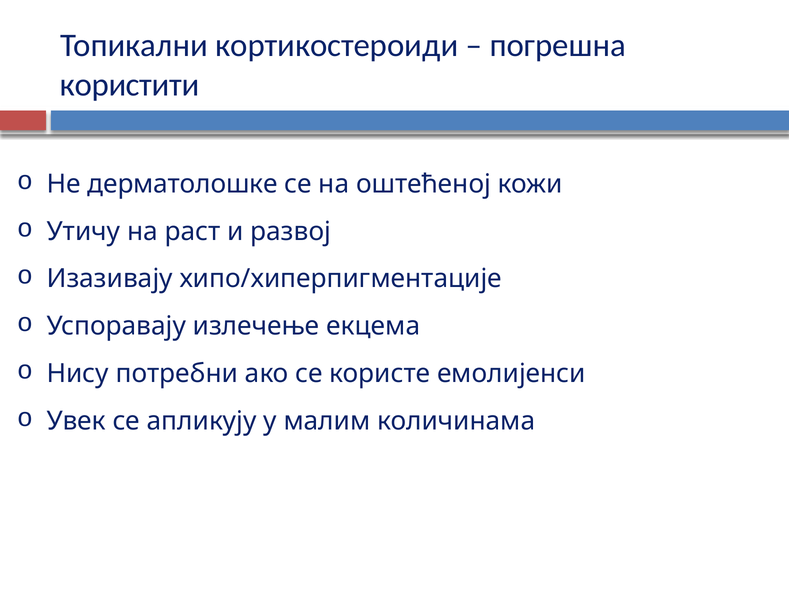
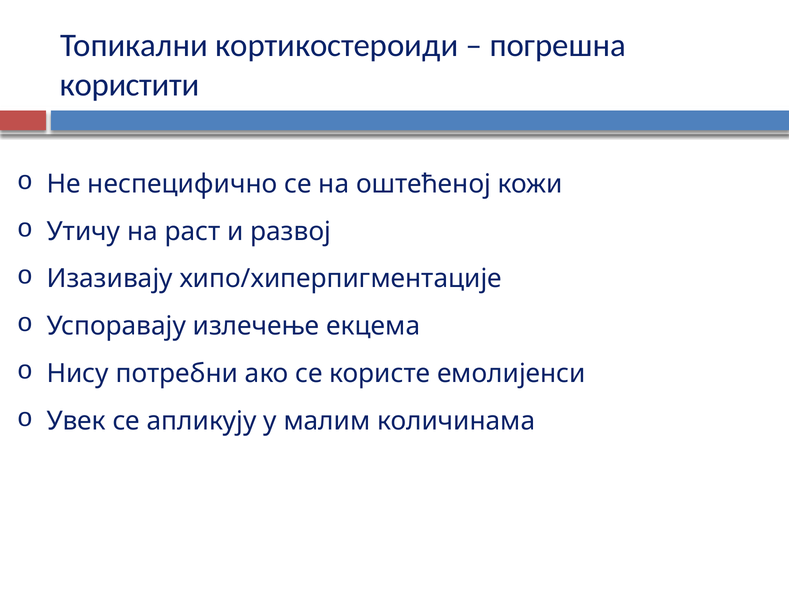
дерматолошке: дерматолошке -> неспецифично (182, 184)
